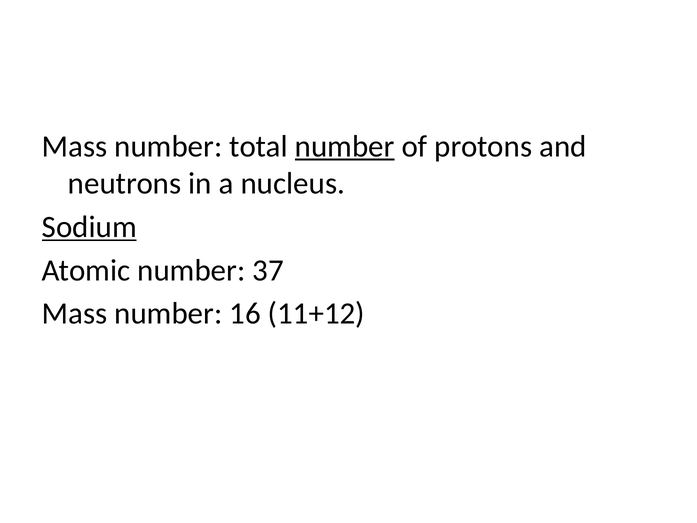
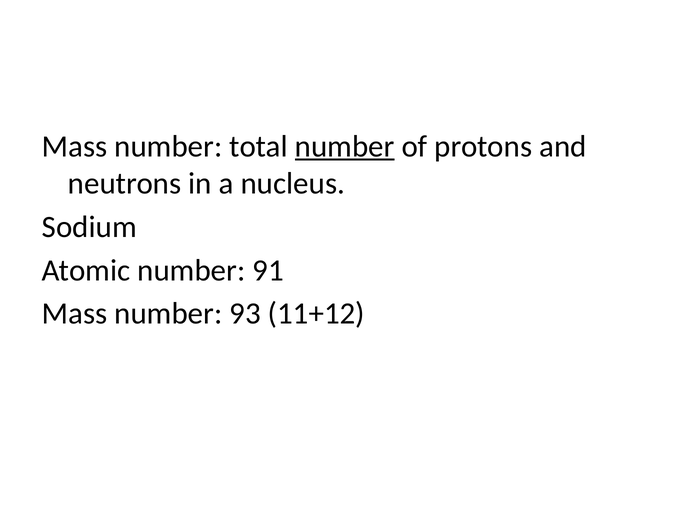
Sodium underline: present -> none (89, 227)
37: 37 -> 91 (268, 270)
16: 16 -> 93 (245, 314)
